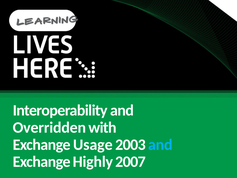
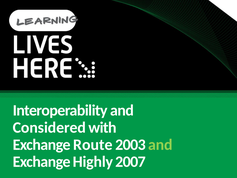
Overridden: Overridden -> Considered (49, 127)
Usage: Usage -> Route (93, 144)
and colour: light blue -> light green (160, 144)
